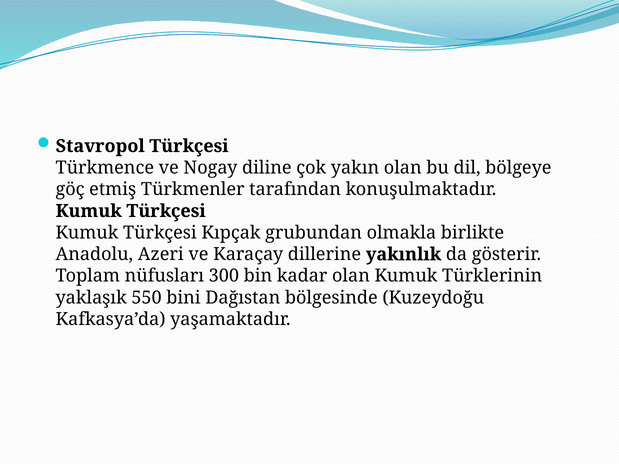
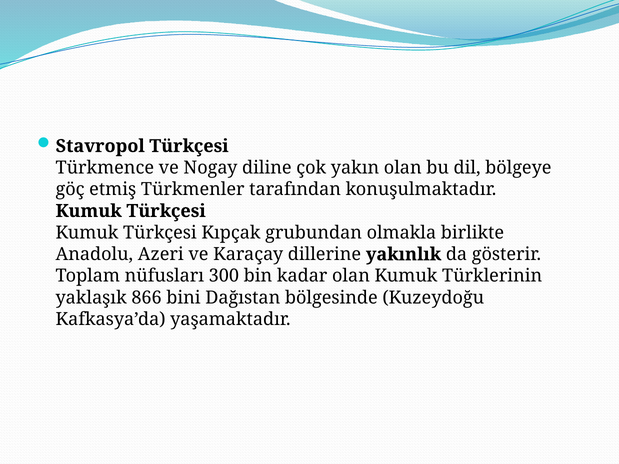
550: 550 -> 866 (147, 298)
